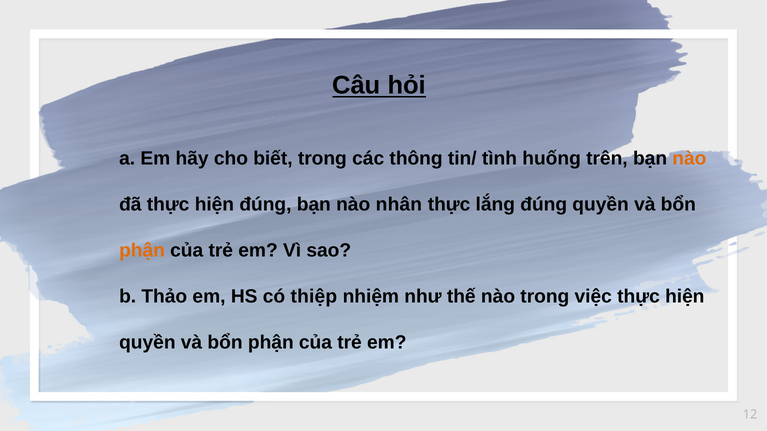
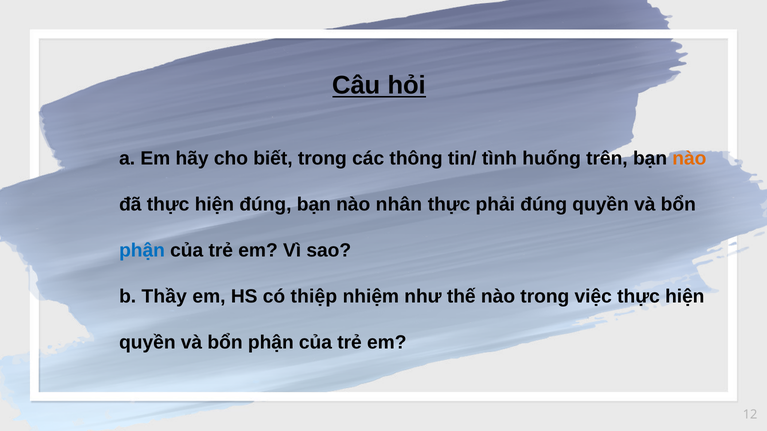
lắng: lắng -> phải (495, 205)
phận colour: orange -> blue (142, 251)
Thảo: Thảo -> Thầy (164, 297)
